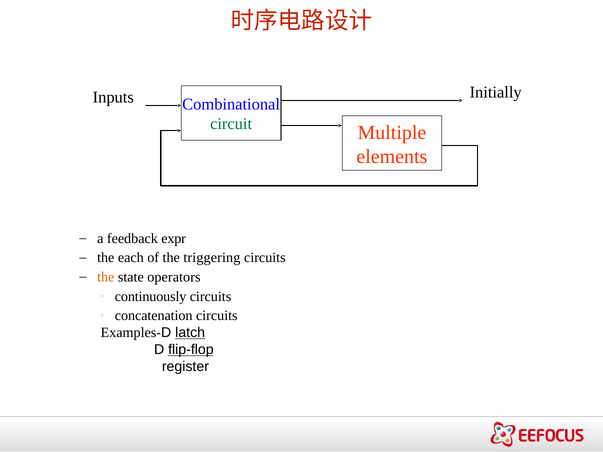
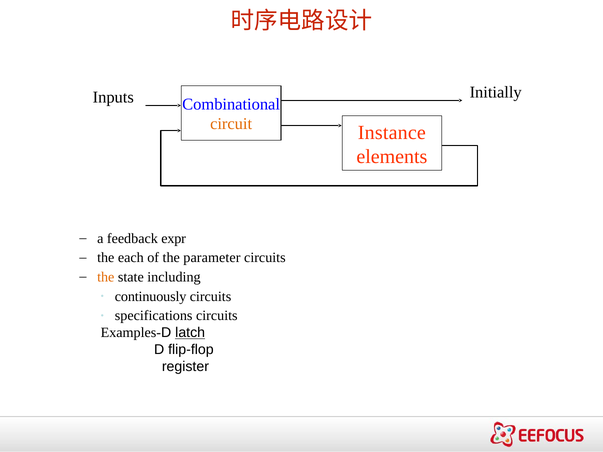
circuit colour: green -> orange (231, 124)
Multiple: Multiple -> Instance (392, 133)
triggering: triggering -> parameter (212, 258)
operators: operators -> including (174, 277)
concatenation: concatenation -> specifications (154, 316)
flip-flop underline: present -> none (191, 350)
